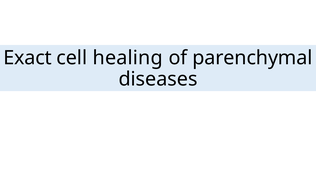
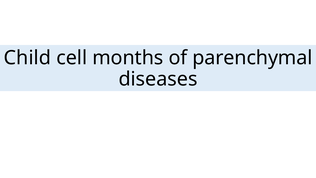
Exact: Exact -> Child (27, 58)
healing: healing -> months (128, 58)
